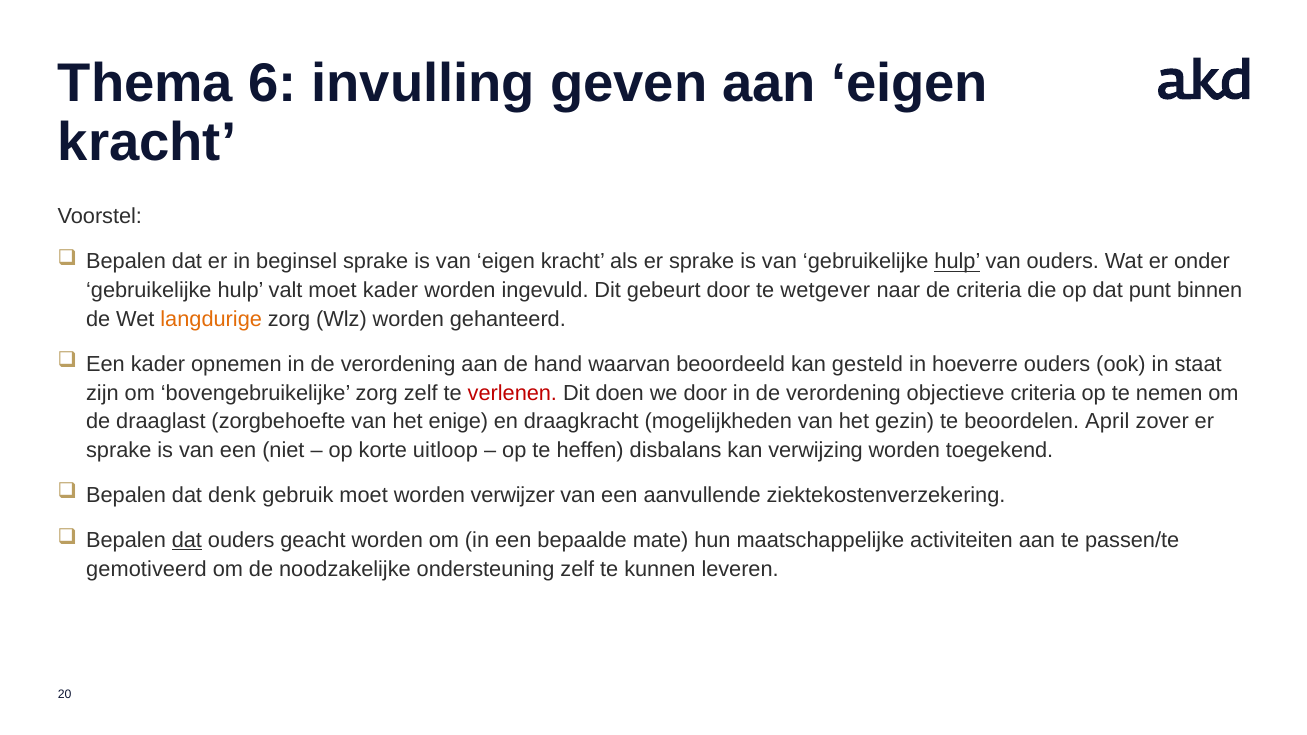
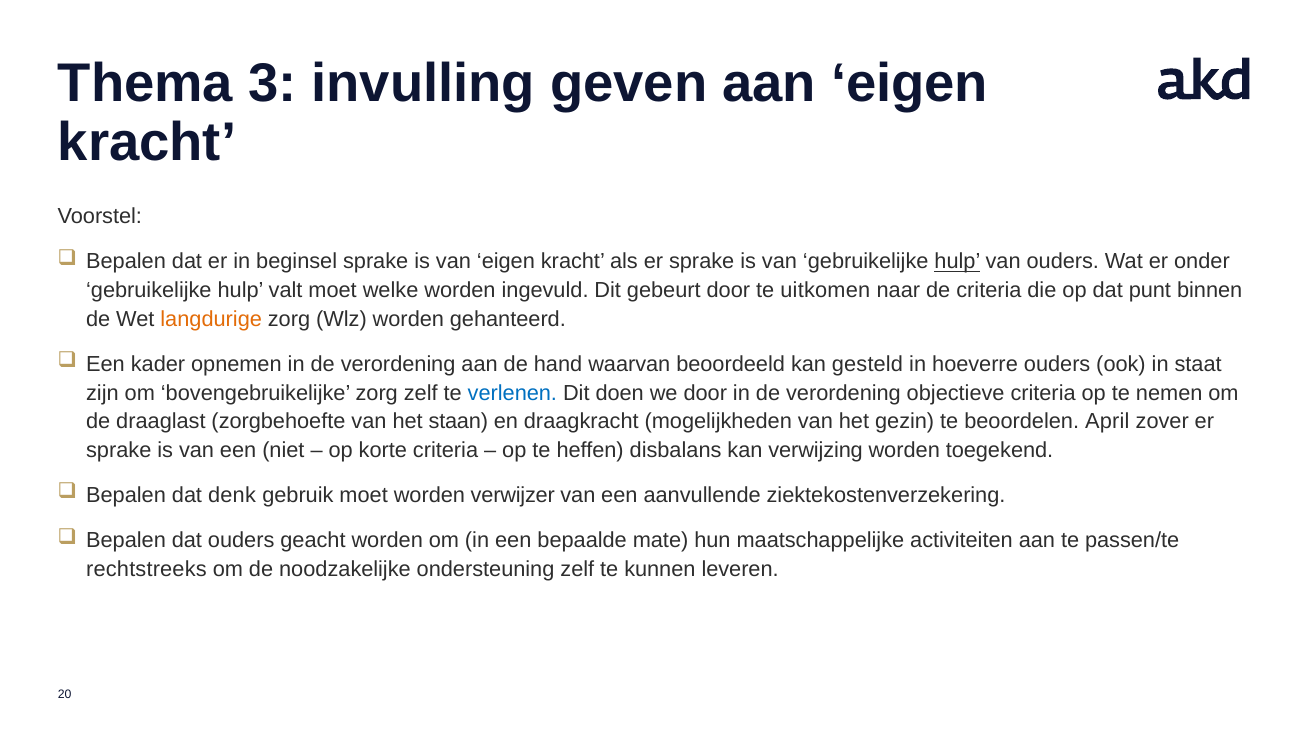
6: 6 -> 3 (272, 84)
moet kader: kader -> welke (391, 291)
wetgever: wetgever -> uitkomen (825, 291)
verlenen colour: red -> blue (512, 393)
enige: enige -> staan (458, 422)
korte uitloop: uitloop -> criteria (446, 450)
dat underline: present -> none (187, 541)
gemotiveerd: gemotiveerd -> rechtstreeks (146, 569)
